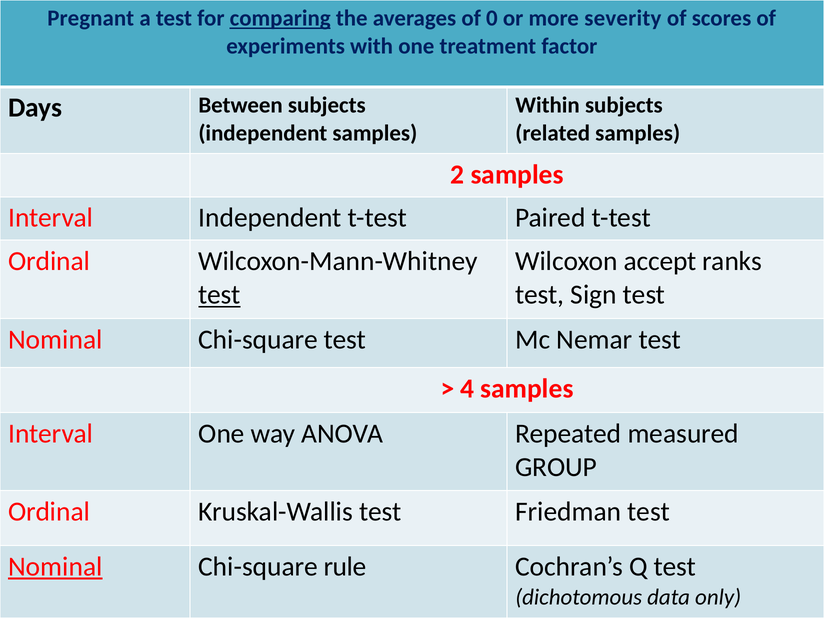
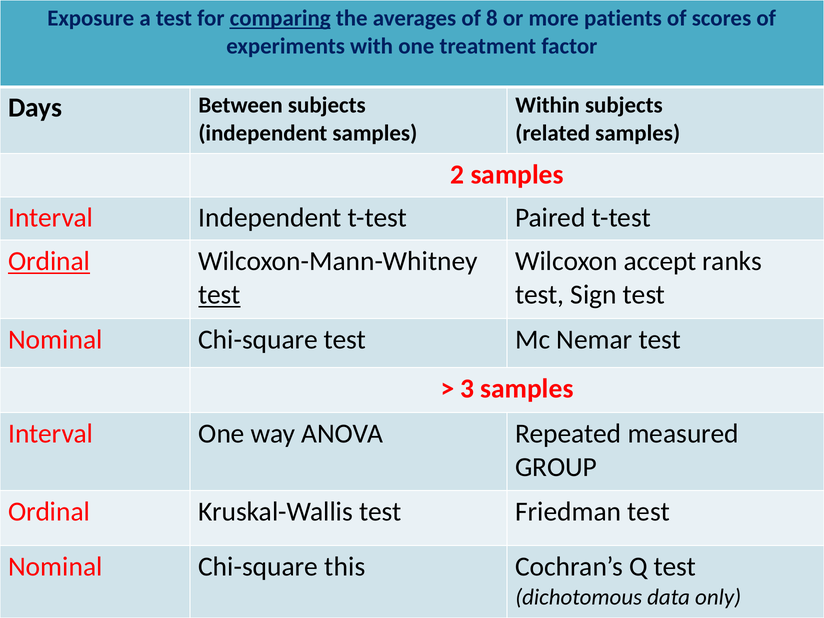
Pregnant: Pregnant -> Exposure (91, 18)
0: 0 -> 8 (492, 18)
severity: severity -> patients (623, 18)
Ordinal underline: none -> present (49, 261)
4: 4 -> 3 (467, 389)
Nominal underline: present -> none (55, 567)
rule: rule -> this (345, 567)
